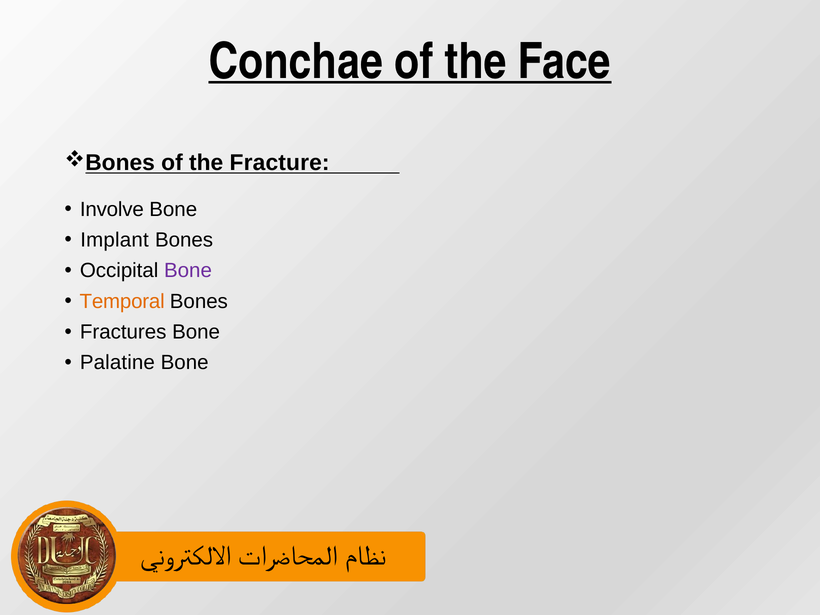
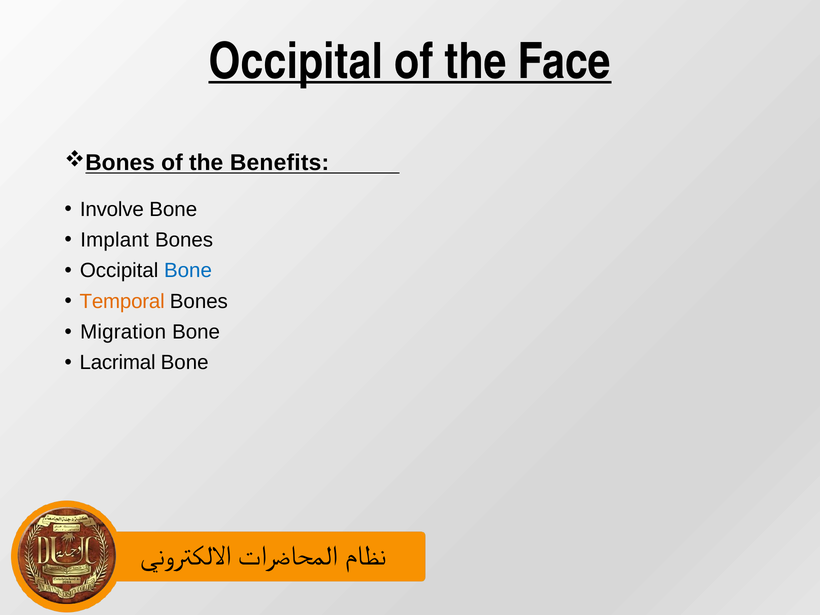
Conchae: Conchae -> Occipital (296, 62)
Fracture: Fracture -> Benefits (280, 163)
Bone colour: purple -> blue (188, 271)
Fractures: Fractures -> Migration (123, 332)
Palatine: Palatine -> Lacrimal (118, 363)
